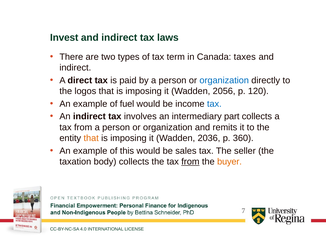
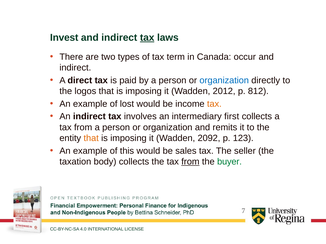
tax underline: none -> present (147, 38)
taxes: taxes -> occur (245, 57)
2056: 2056 -> 2012 (224, 91)
120: 120 -> 812 (258, 91)
fuel: fuel -> lost (127, 104)
tax colour: blue -> orange (214, 104)
part: part -> first (232, 117)
2036: 2036 -> 2092 (209, 138)
360: 360 -> 123 (243, 138)
buyer colour: orange -> green (230, 162)
